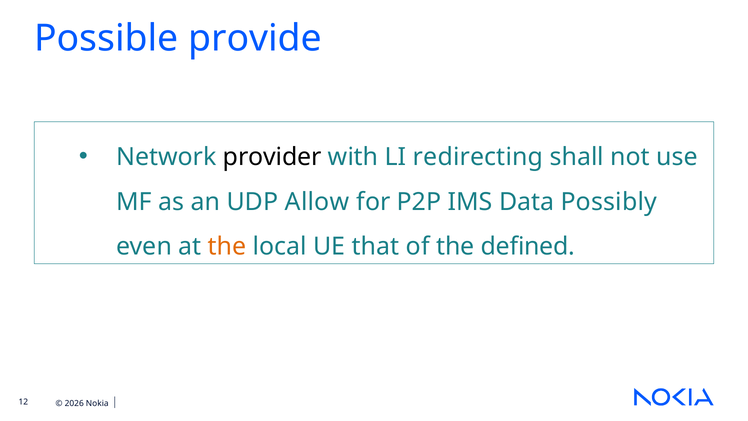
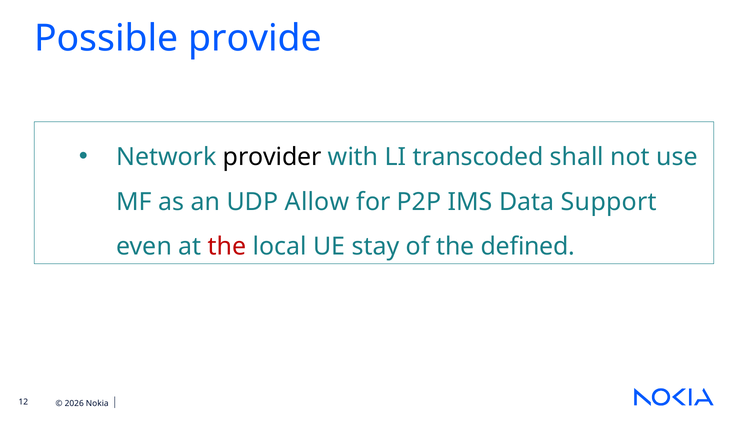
redirecting: redirecting -> transcoded (478, 157)
Possibly: Possibly -> Support (609, 202)
the colour: orange -> red (227, 247)
that: that -> stay (376, 247)
